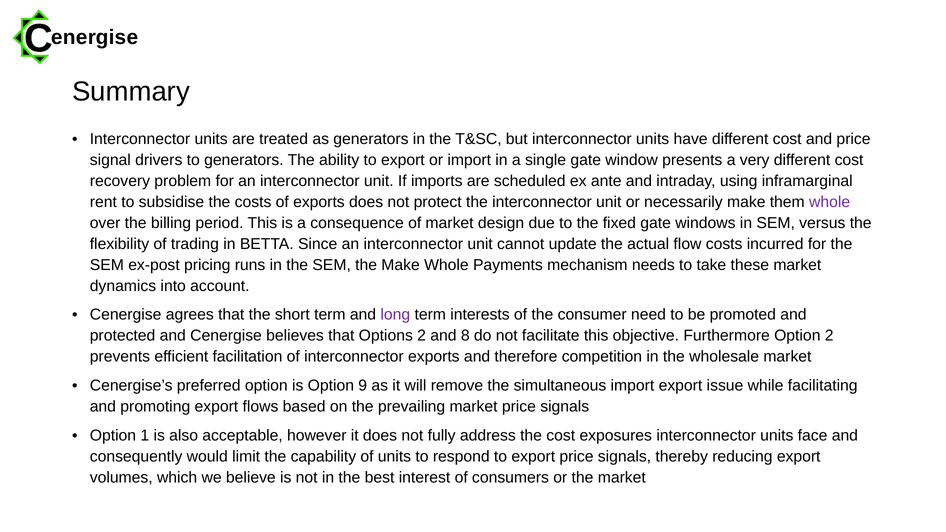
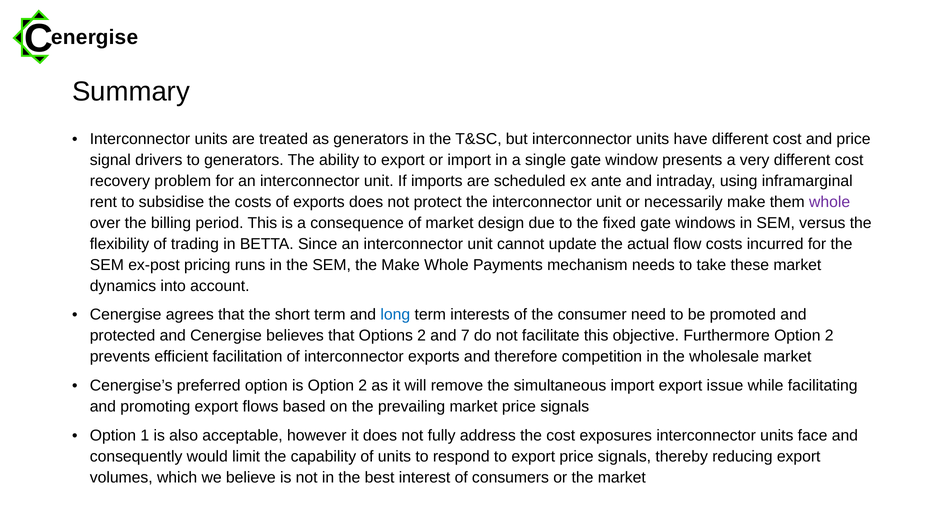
long colour: purple -> blue (395, 315)
8: 8 -> 7 (465, 336)
is Option 9: 9 -> 2 (363, 386)
